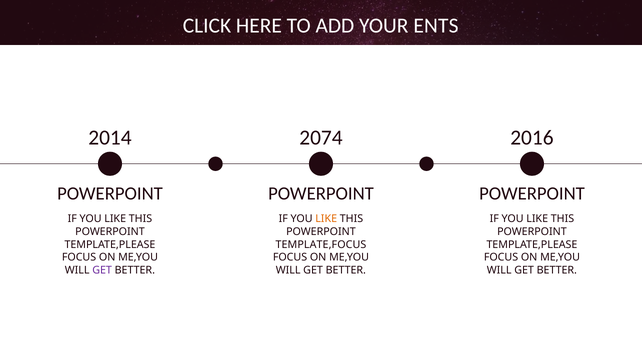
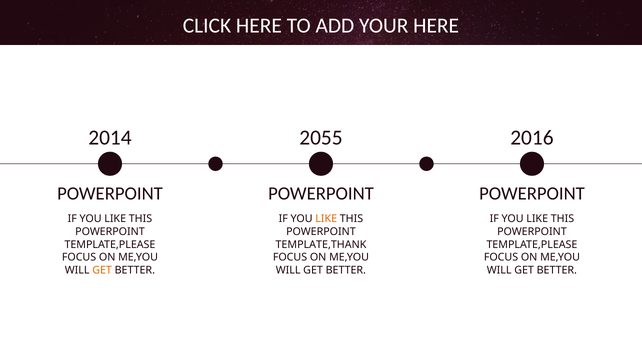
YOUR ENTS: ENTS -> HERE (436, 26)
2074: 2074 -> 2055 (321, 138)
TEMPLATE,FOCUS: TEMPLATE,FOCUS -> TEMPLATE,THANK (321, 245)
GET colour: purple -> orange (102, 270)
